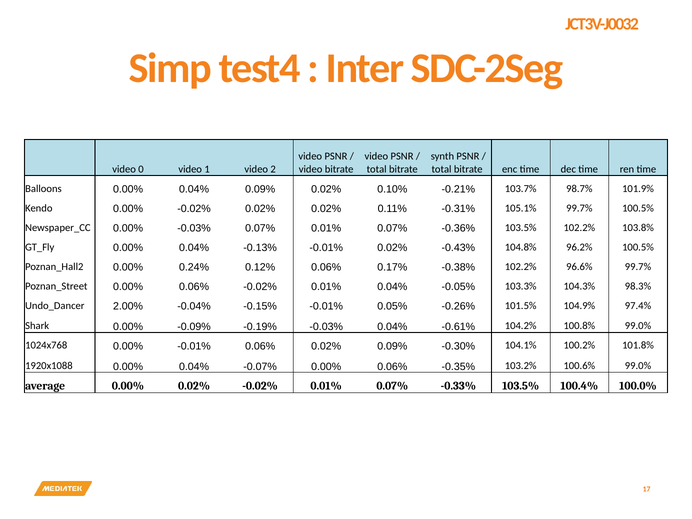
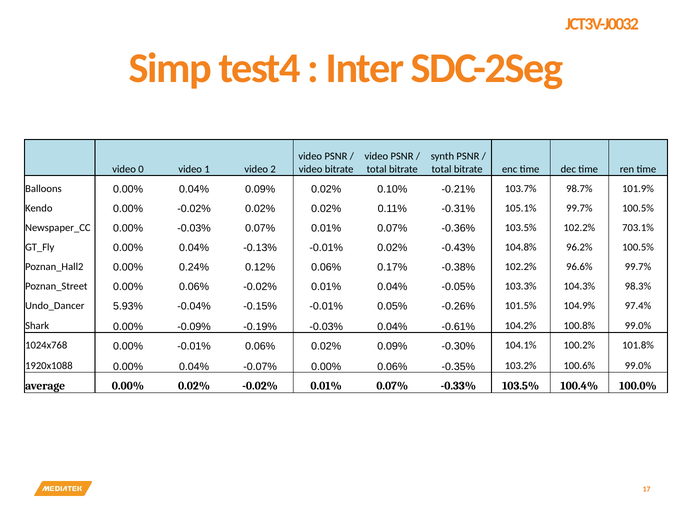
103.8%: 103.8% -> 703.1% (638, 228)
2.00%: 2.00% -> 5.93% (128, 306)
